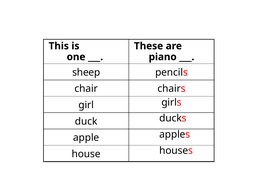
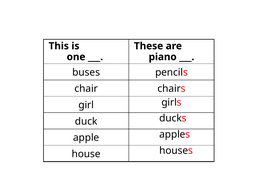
sheep: sheep -> buses (86, 72)
